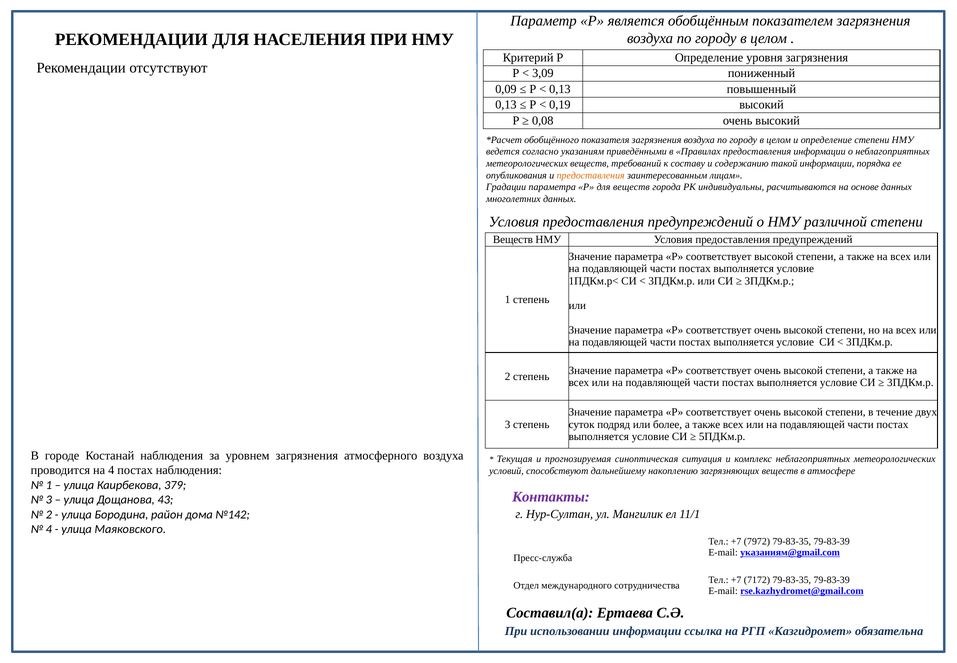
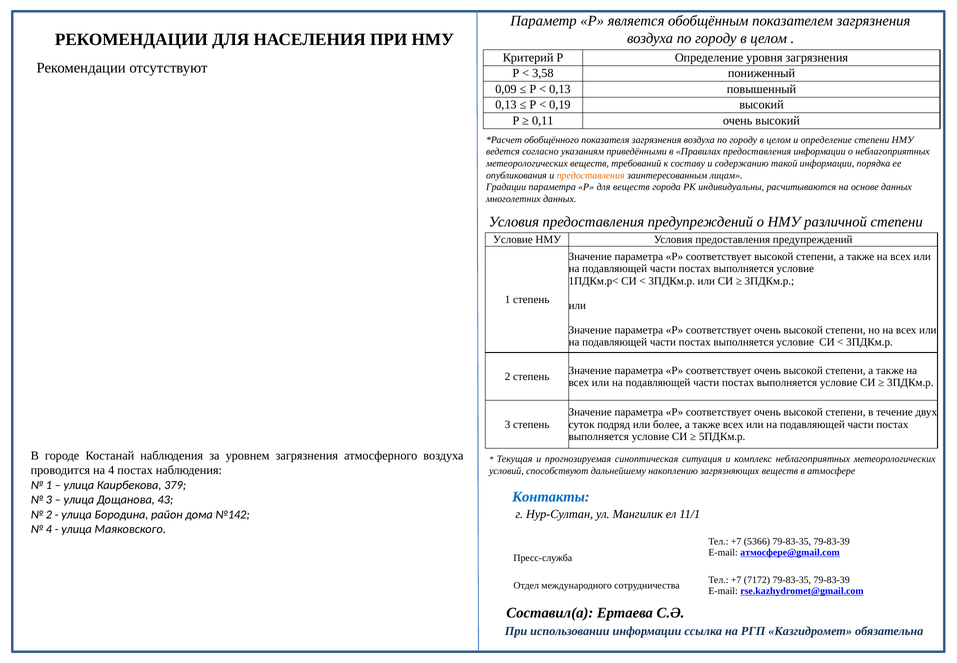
3,09: 3,09 -> 3,58 (543, 73)
0,08: 0,08 -> 0,11 (543, 121)
Веществ: Веществ -> Условие (513, 239)
Контакты colour: purple -> blue (551, 496)
7972: 7972 -> 5366 (757, 541)
указаниям@gmail.com: указаниям@gmail.com -> атмосфере@gmail.com (790, 552)
